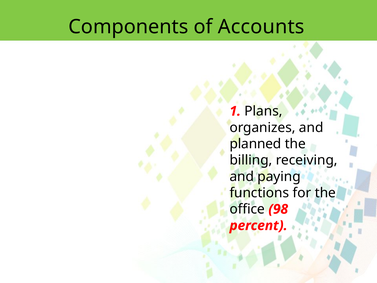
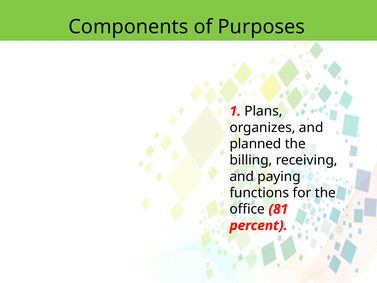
Accounts: Accounts -> Purposes (261, 27)
98: 98 -> 81 (278, 209)
